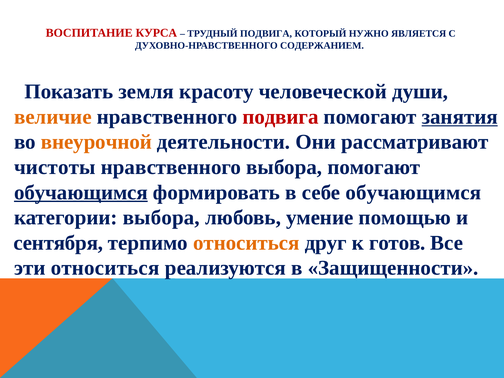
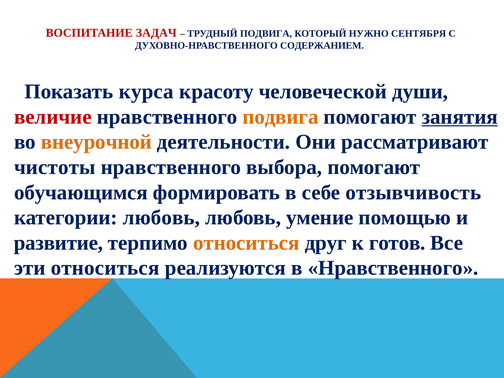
КУРСА: КУРСА -> ЗАДАЧ (156, 33)
ЯВЛЯЕТСЯ: ЯВЛЯЕТСЯ -> СЕНТЯБРЯ (419, 33)
земля: земля -> курса (146, 92)
величие colour: orange -> red (53, 117)
подвига colour: red -> orange (280, 117)
обучающимся underline: present -> none (81, 192)
себе обучающимся: обучающимся -> отзывчивость (413, 192)
категории выбора: выбора -> любовь (161, 218)
сентября: сентября -> развитие (58, 243)
в Защищенности: Защищенности -> Нравственного (393, 268)
